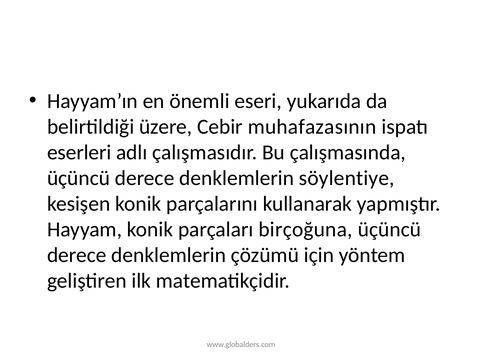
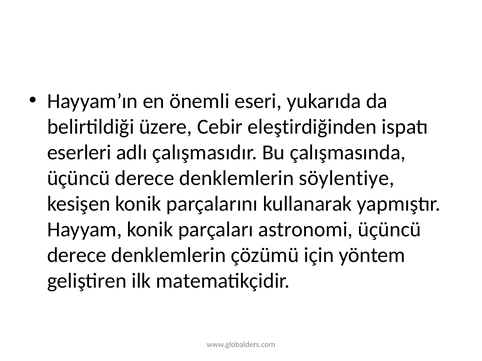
muhafazasının: muhafazasının -> eleştirdiğinden (312, 127)
birçoğuna: birçoğuna -> astronomi (306, 230)
